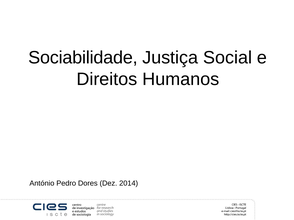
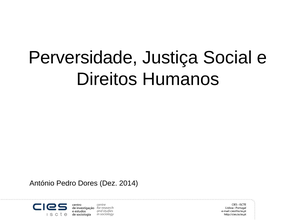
Sociabilidade: Sociabilidade -> Perversidade (83, 58)
